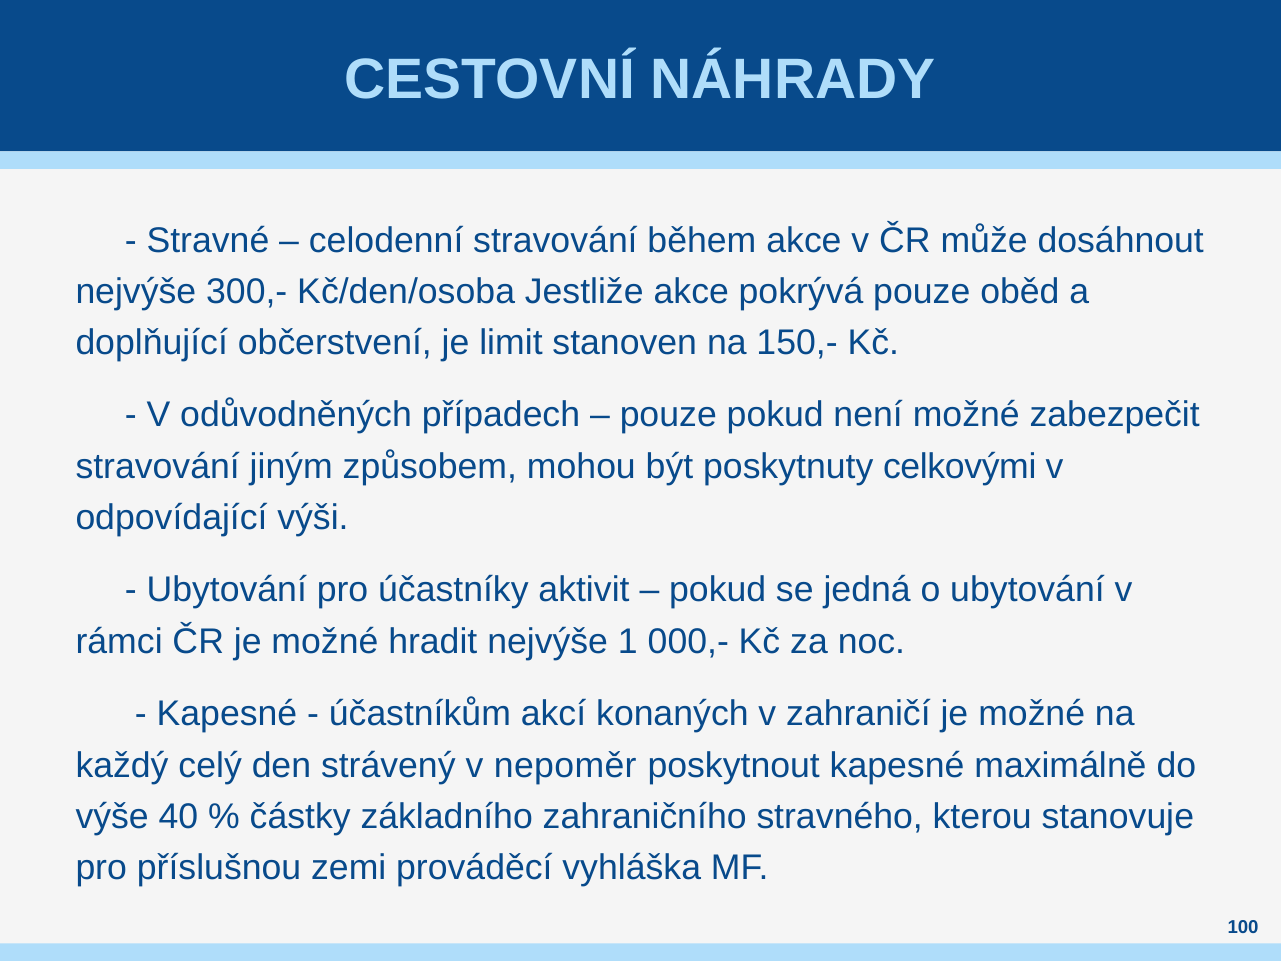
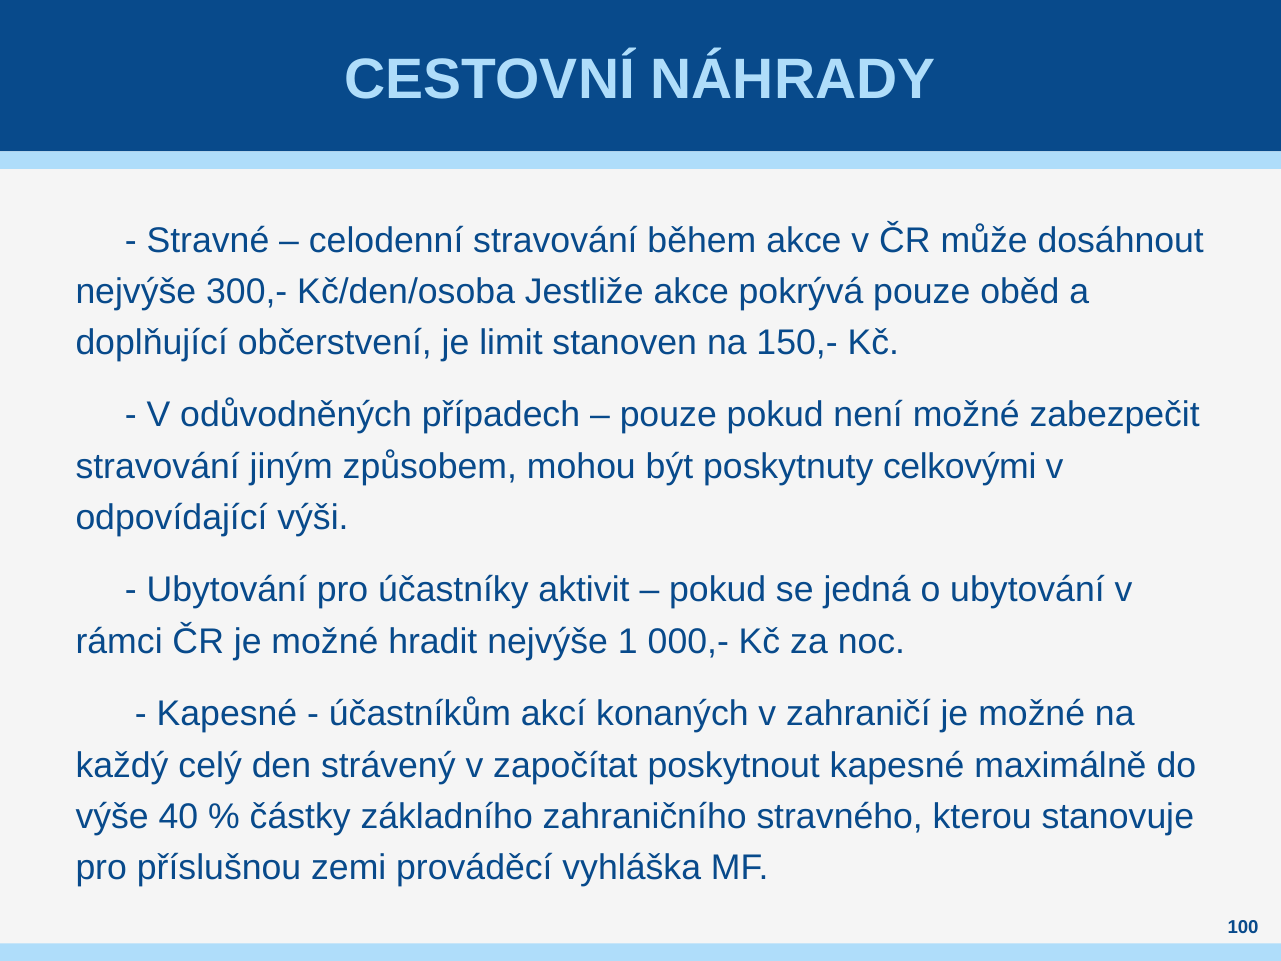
nepoměr: nepoměr -> započítat (565, 765)
